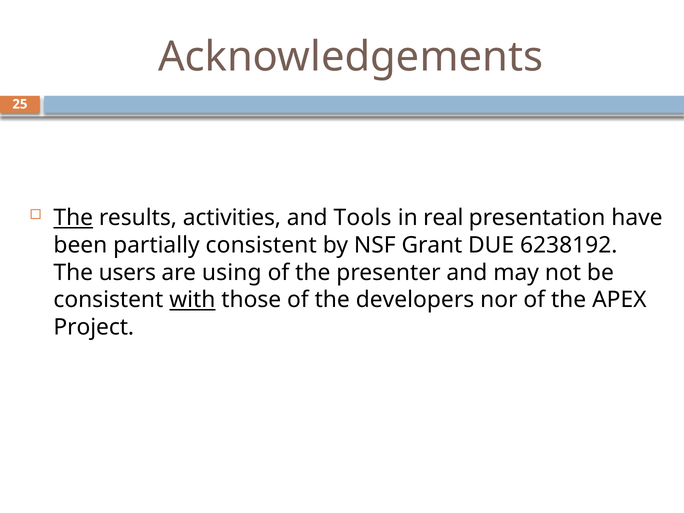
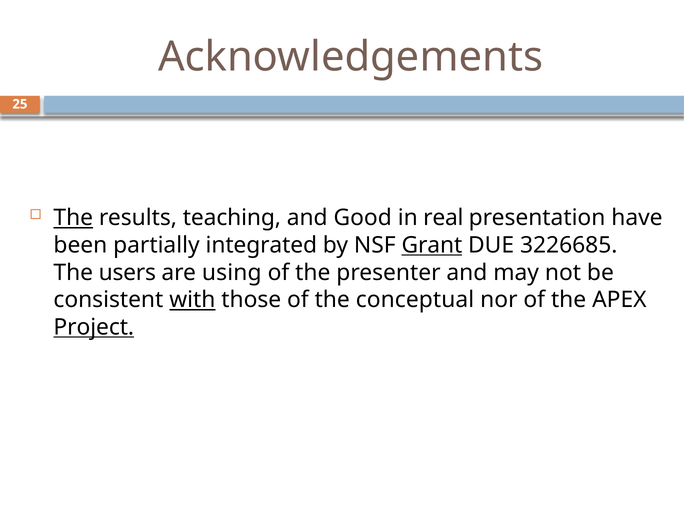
activities: activities -> teaching (232, 218)
Tools: Tools -> Good (363, 218)
partially consistent: consistent -> integrated (261, 245)
Grant underline: none -> present (432, 245)
6238192: 6238192 -> 3226685 (569, 245)
developers: developers -> conceptual (415, 300)
Project underline: none -> present (94, 327)
